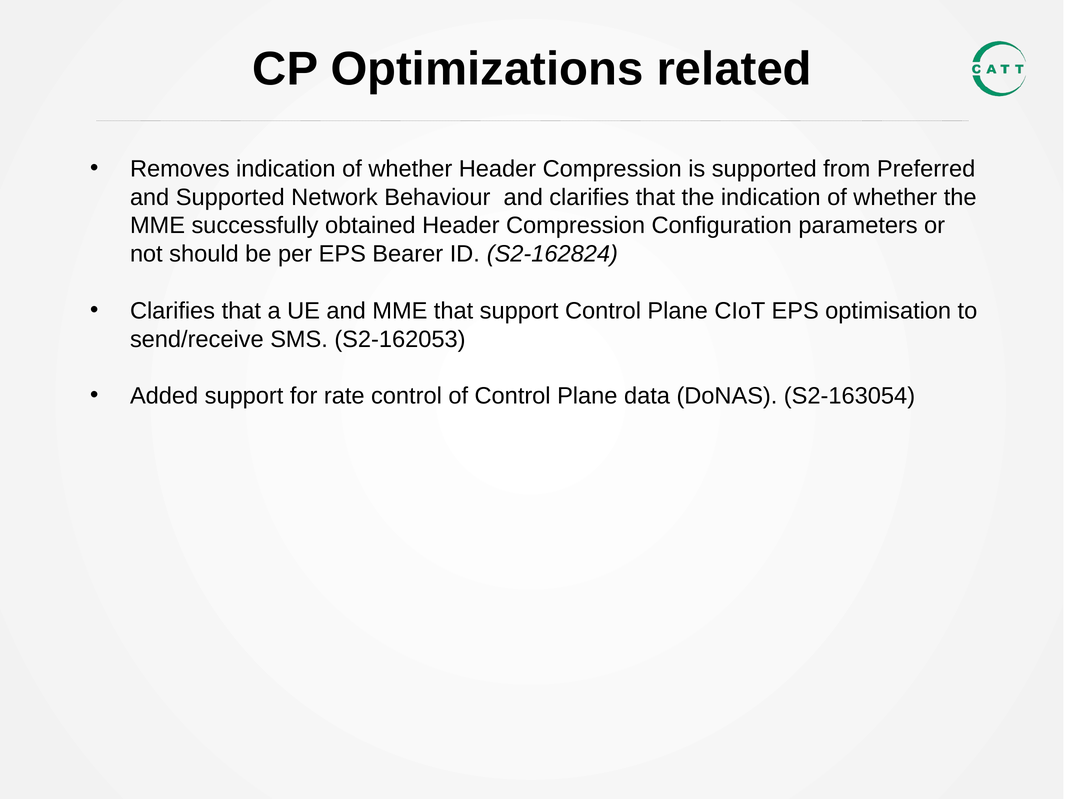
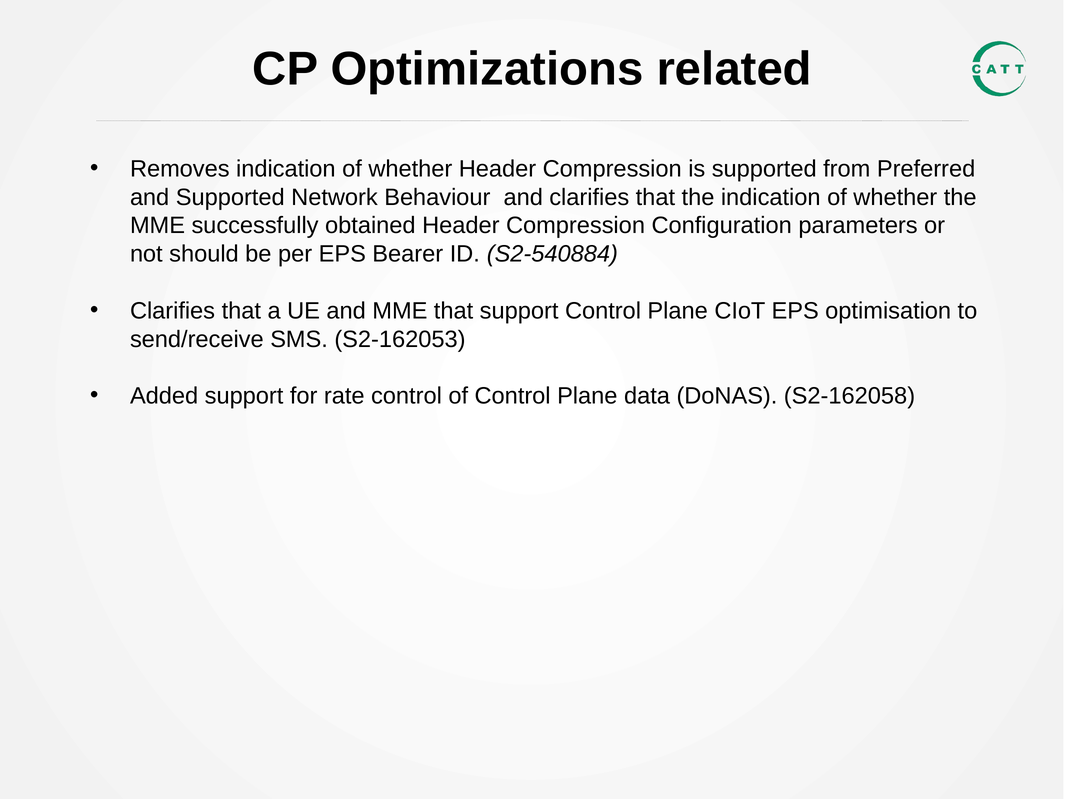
S2-162824: S2-162824 -> S2-540884 (552, 254)
S2-163054: S2-163054 -> S2-162058 (849, 396)
